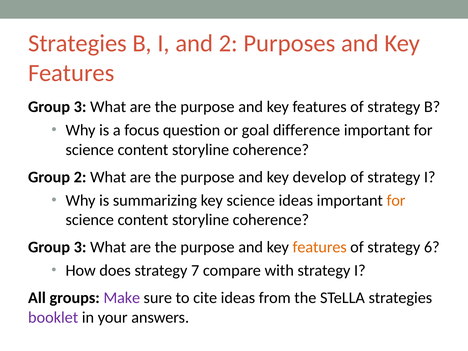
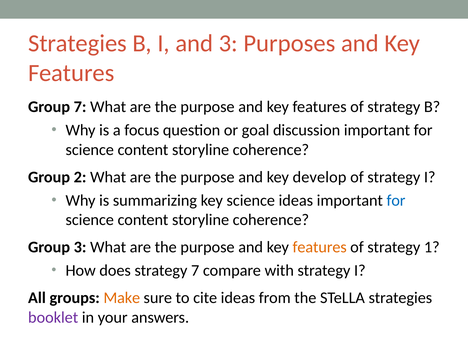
and 2: 2 -> 3 (228, 43)
3: 3 -> 7 (80, 107)
difference: difference -> discussion (307, 130)
for colour: orange -> blue (396, 200)
6: 6 -> 1 (432, 247)
Make colour: purple -> orange (122, 298)
